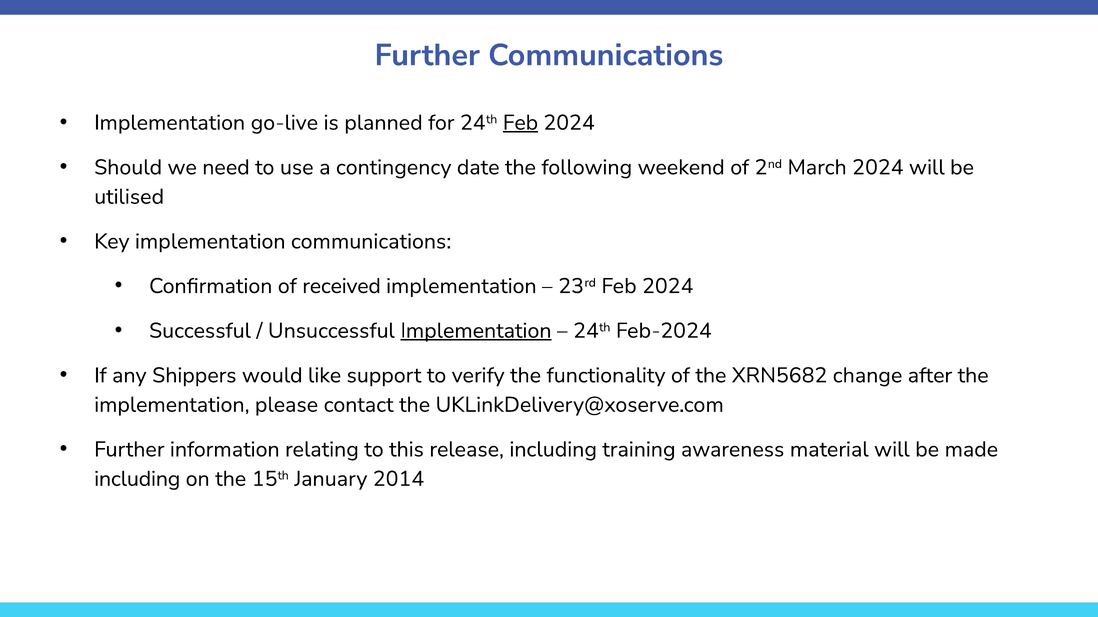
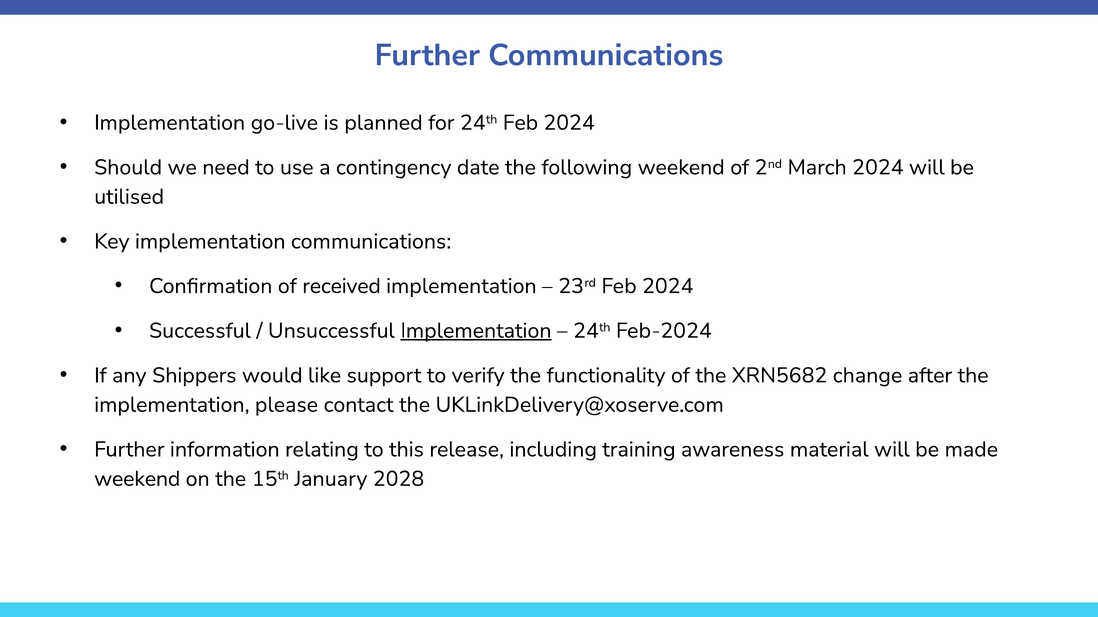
Feb underline: present -> none (520, 123)
including: including -> weekend (137, 479)
2014: 2014 -> 2028 (398, 479)
